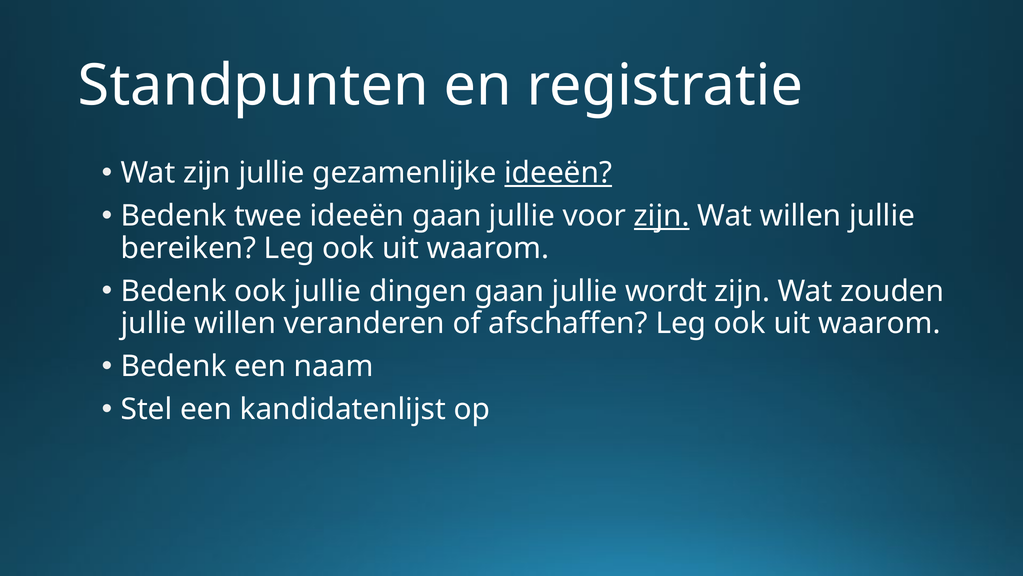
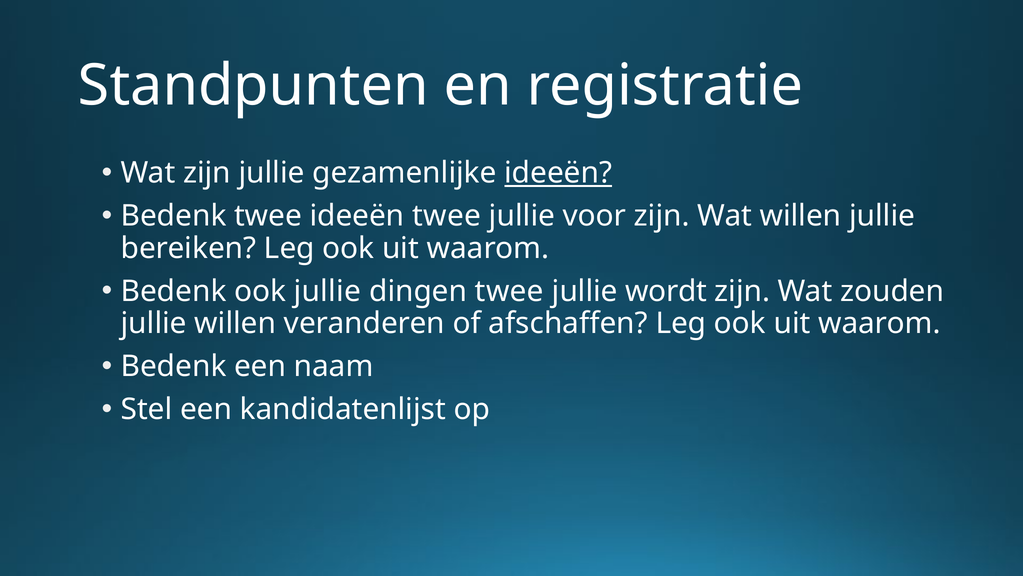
ideeën gaan: gaan -> twee (447, 216)
zijn underline: present -> none (662, 216)
dingen gaan: gaan -> twee (509, 291)
